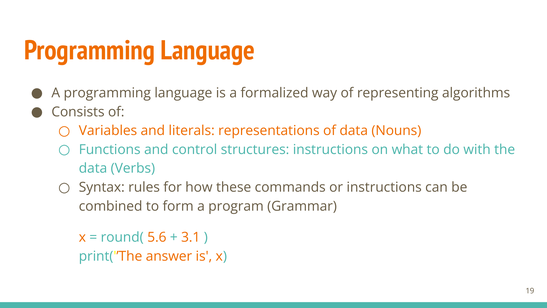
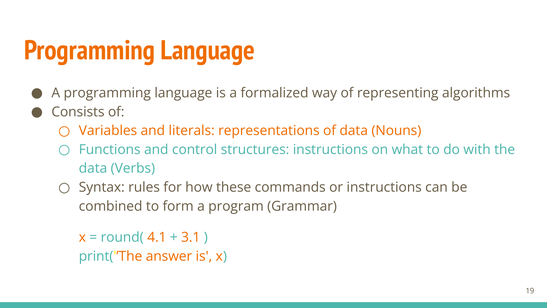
5.6: 5.6 -> 4.1 (157, 237)
